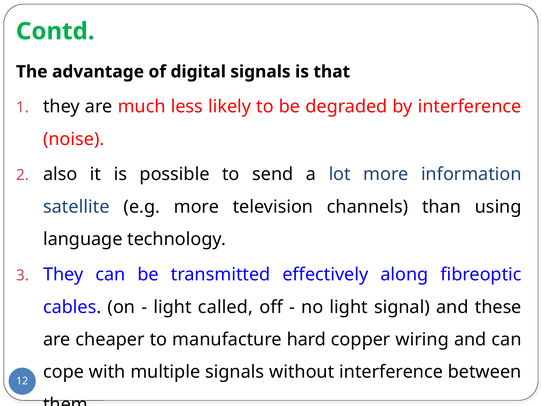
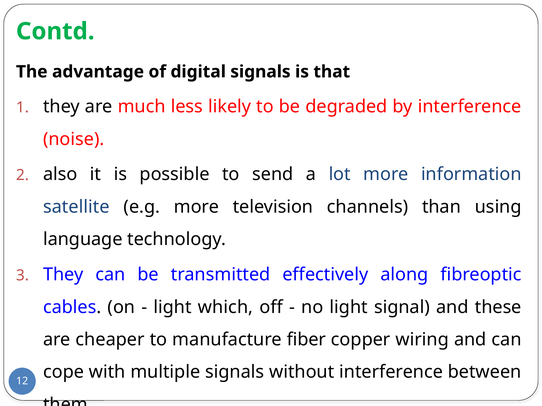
light called: called -> which (226, 307)
hard: hard -> fiber (306, 340)
